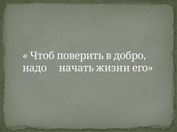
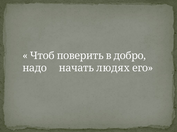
жизни: жизни -> людях (113, 68)
